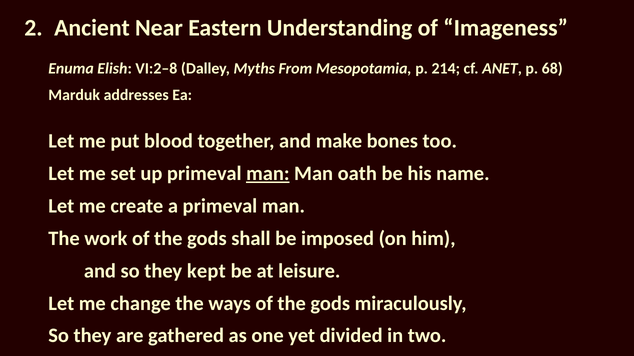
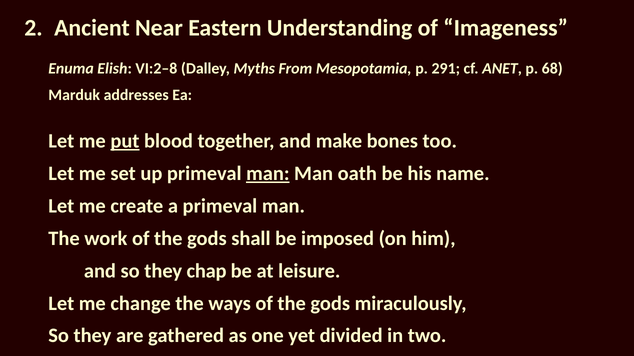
214: 214 -> 291 (446, 68)
put underline: none -> present (125, 141)
kept: kept -> chap (207, 271)
